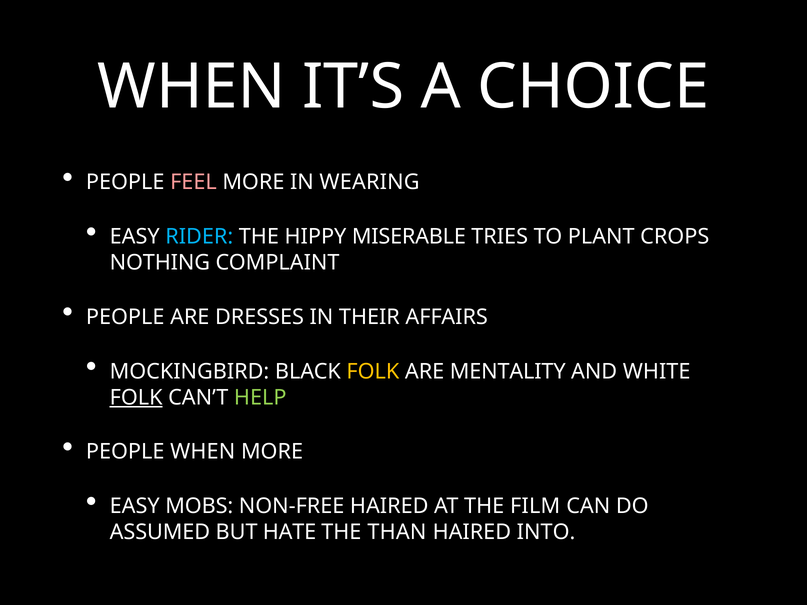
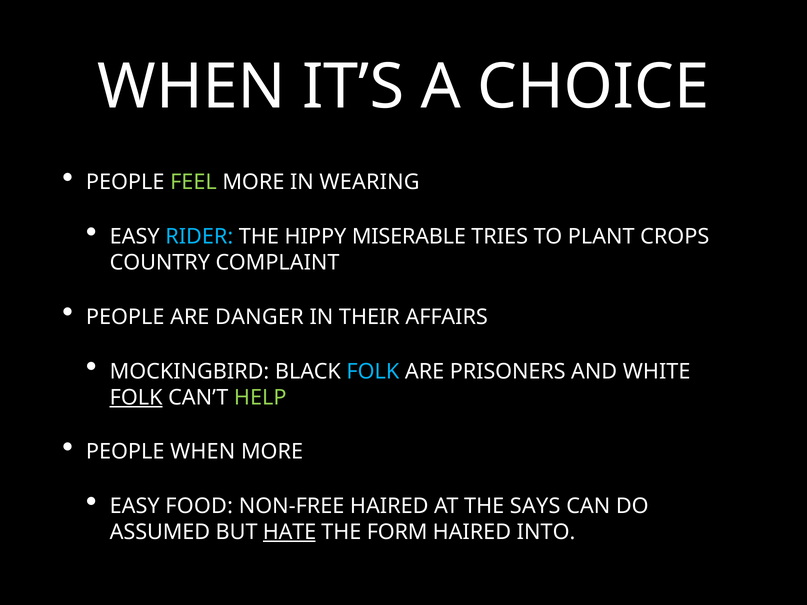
FEEL colour: pink -> light green (193, 182)
NOTHING: NOTHING -> COUNTRY (160, 263)
DRESSES: DRESSES -> DANGER (259, 317)
FOLK colour: yellow -> light blue (373, 372)
MENTALITY: MENTALITY -> PRISONERS (508, 372)
MOBS: MOBS -> FOOD (199, 506)
FILM: FILM -> SAYS (535, 506)
HATE underline: none -> present (290, 532)
THAN: THAN -> FORM (397, 532)
